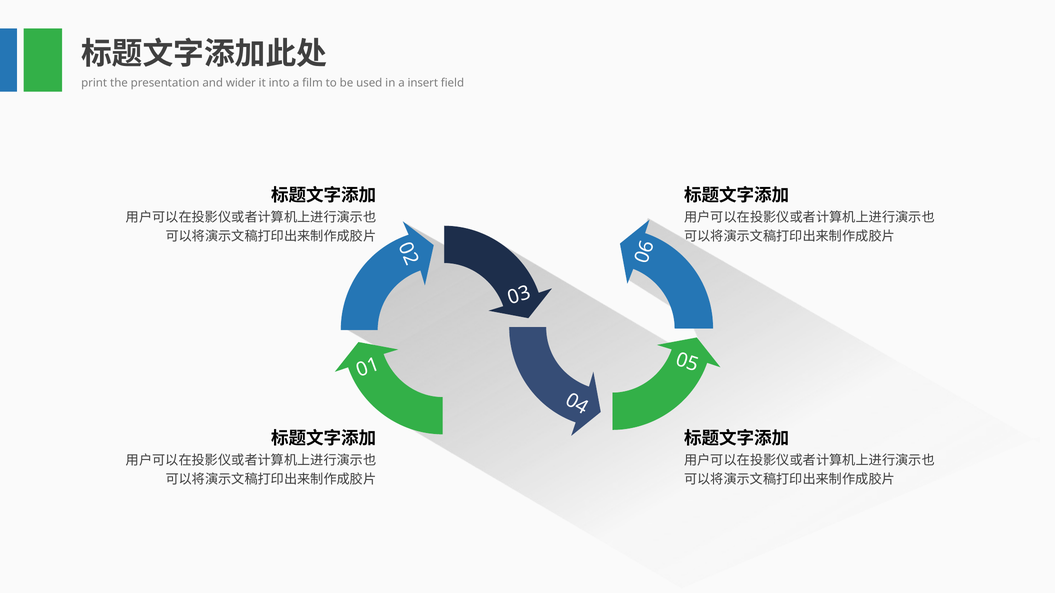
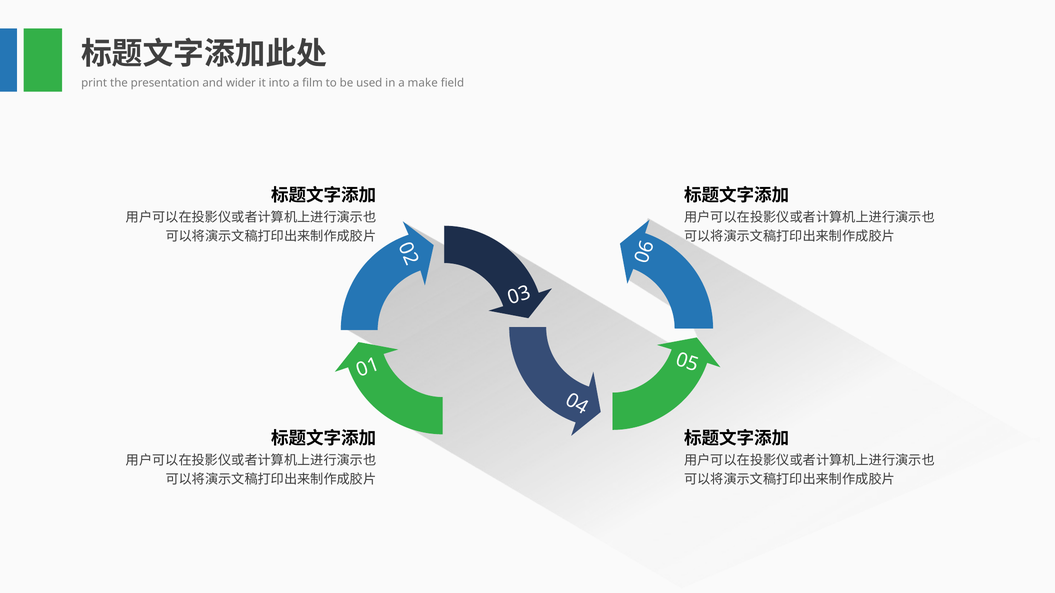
insert: insert -> make (423, 83)
